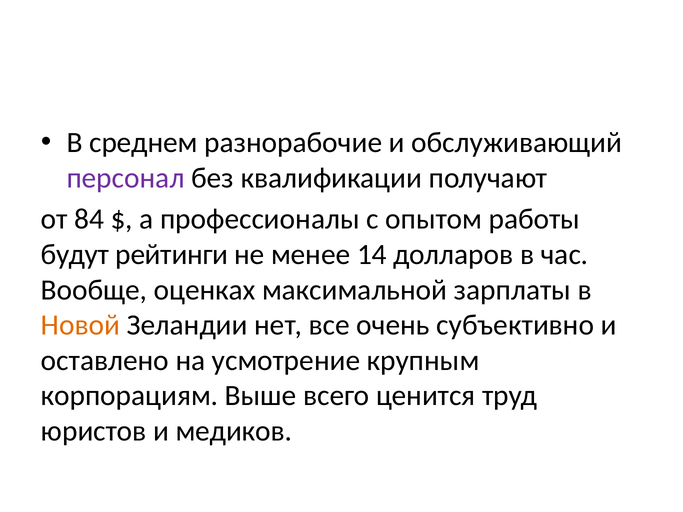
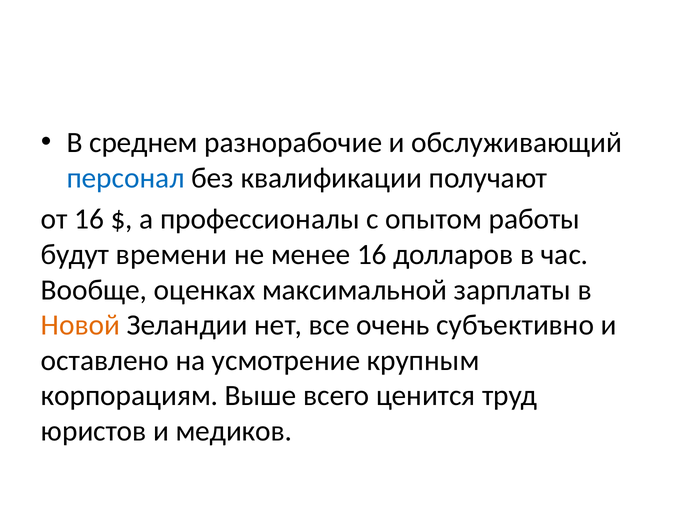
персонал colour: purple -> blue (126, 178)
от 84: 84 -> 16 (89, 219)
рейтинги: рейтинги -> времени (172, 255)
менее 14: 14 -> 16 (372, 255)
